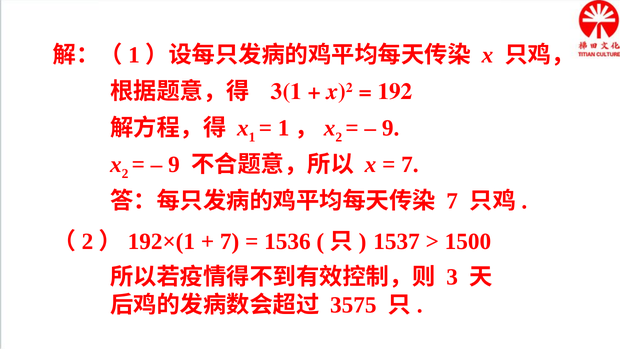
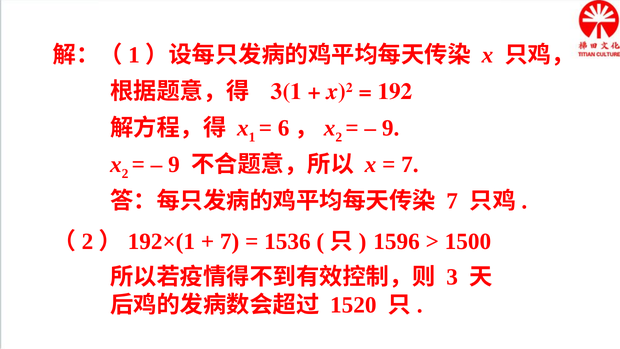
1: 1 -> 6 (284, 128)
1537: 1537 -> 1596 (397, 241)
3575: 3575 -> 1520 (353, 305)
